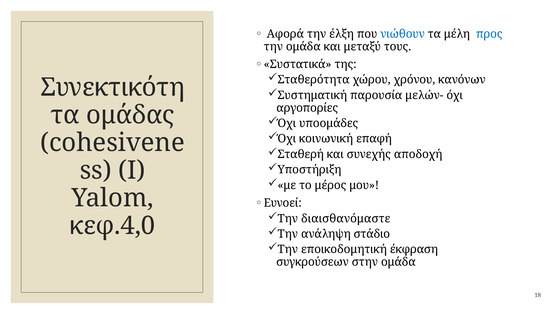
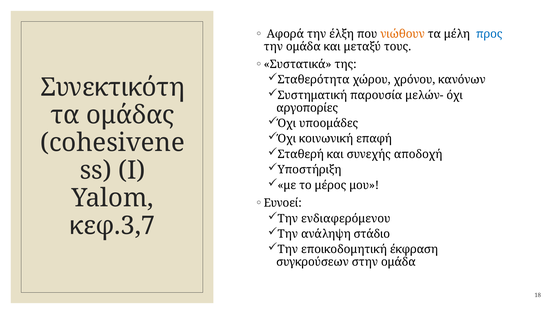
νιώθουν colour: blue -> orange (403, 34)
διαισθανόμαστε: διαισθανόμαστε -> ενδιαφερόμενου (346, 219)
κεφ.4,0: κεφ.4,0 -> κεφ.3,7 (113, 226)
